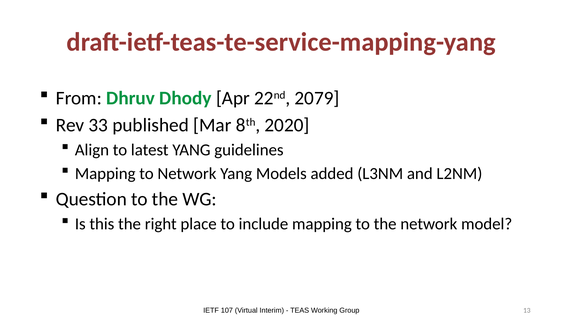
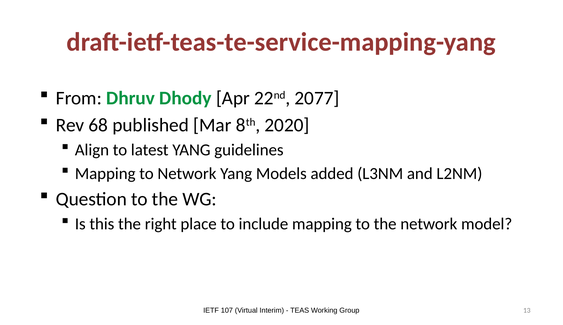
2079: 2079 -> 2077 (317, 98)
33: 33 -> 68 (98, 125)
